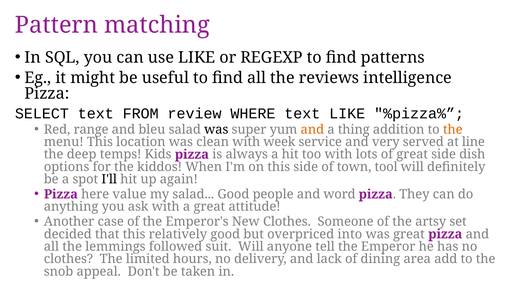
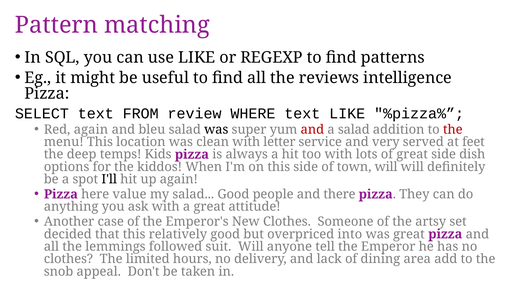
Red range: range -> again (91, 129)
and colour: orange -> red (312, 129)
a thing: thing -> salad (354, 129)
the colour: orange -> red (453, 129)
week: week -> letter (279, 142)
line: line -> feet (473, 142)
town tool: tool -> will (386, 167)
word: word -> there (339, 194)
